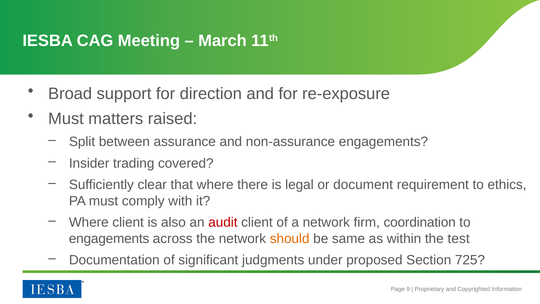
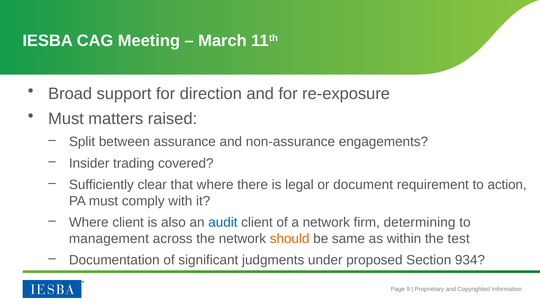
ethics: ethics -> action (507, 185)
audit colour: red -> blue (223, 222)
coordination: coordination -> determining (420, 222)
engagements: engagements -> management (109, 238)
725: 725 -> 934 (470, 260)
